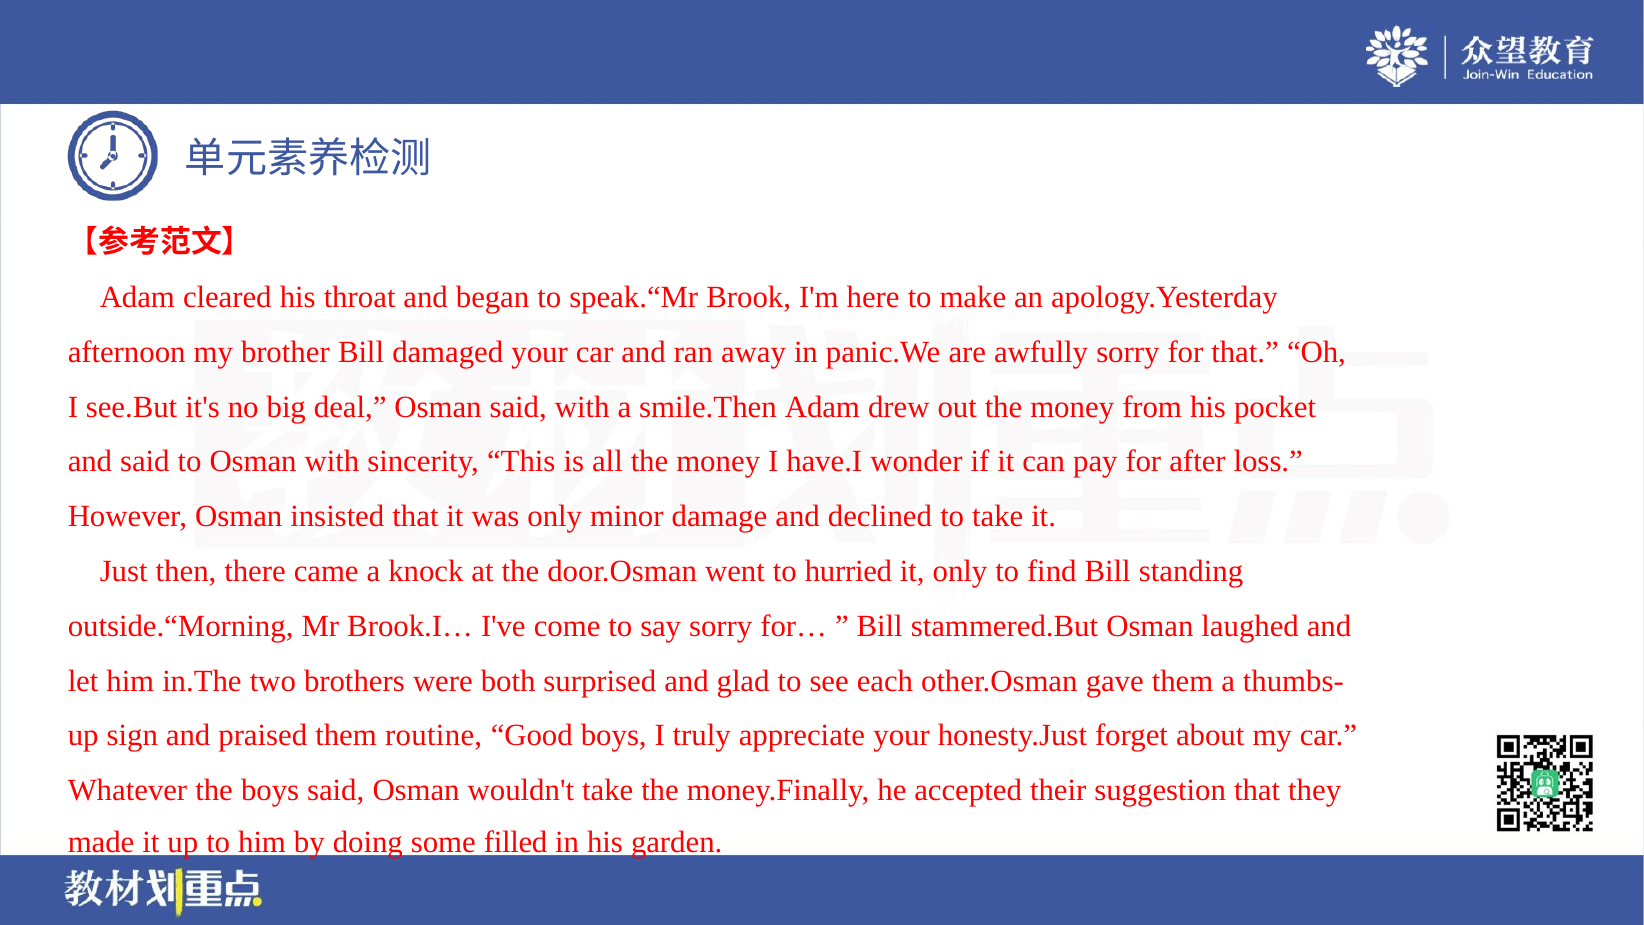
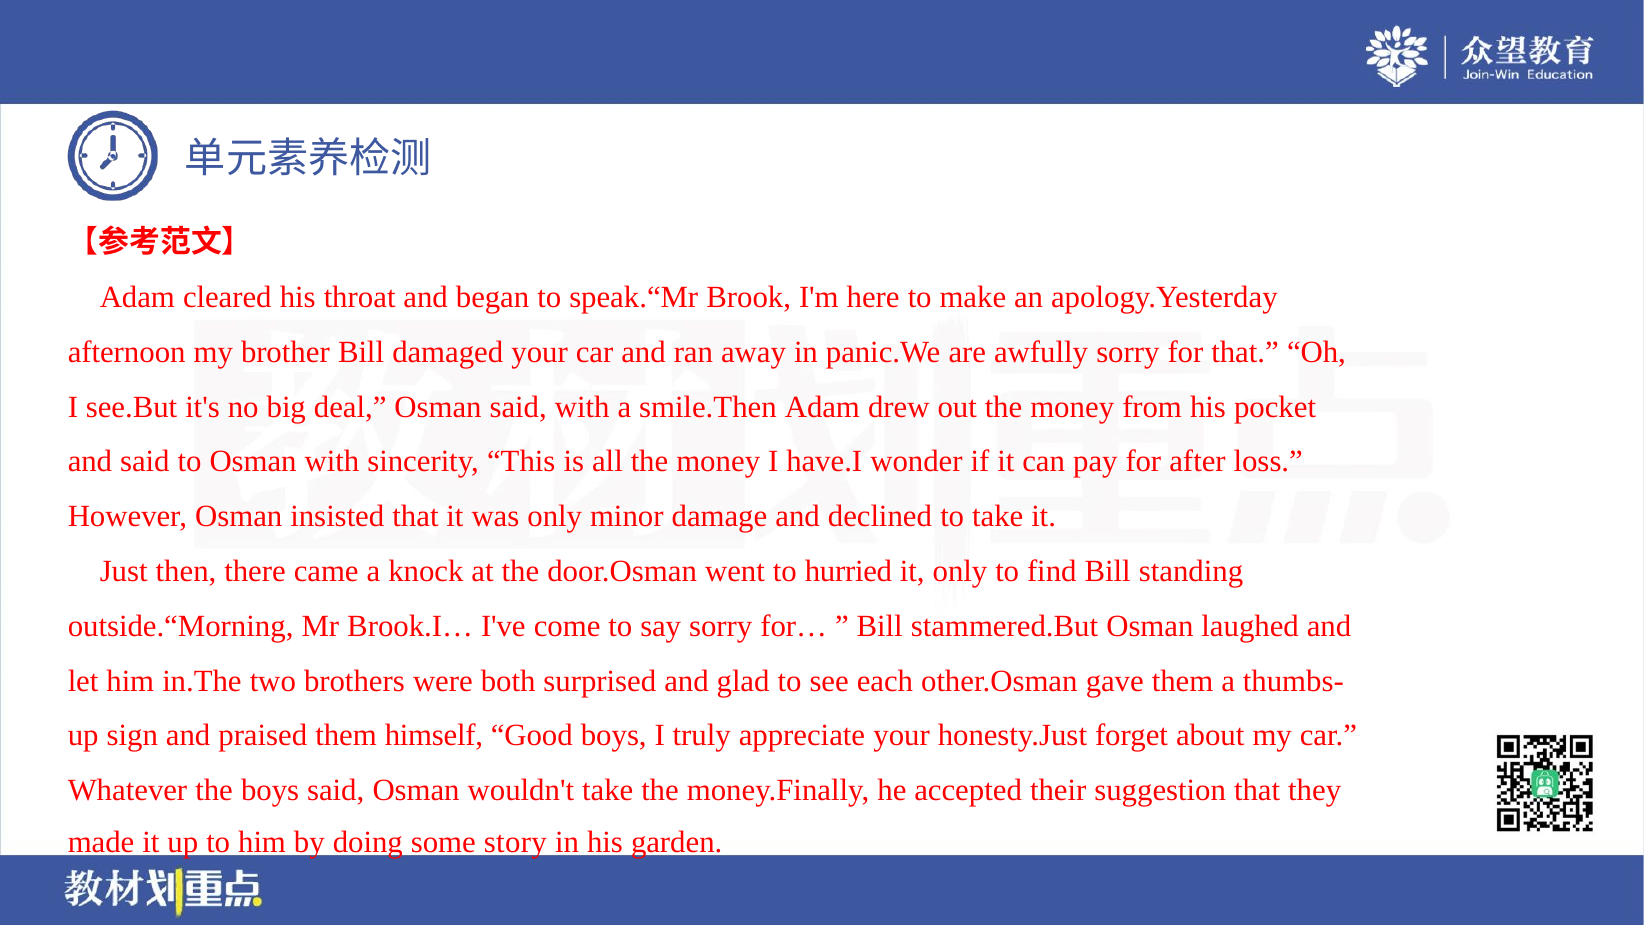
routine: routine -> himself (434, 736)
filled: filled -> story (515, 842)
